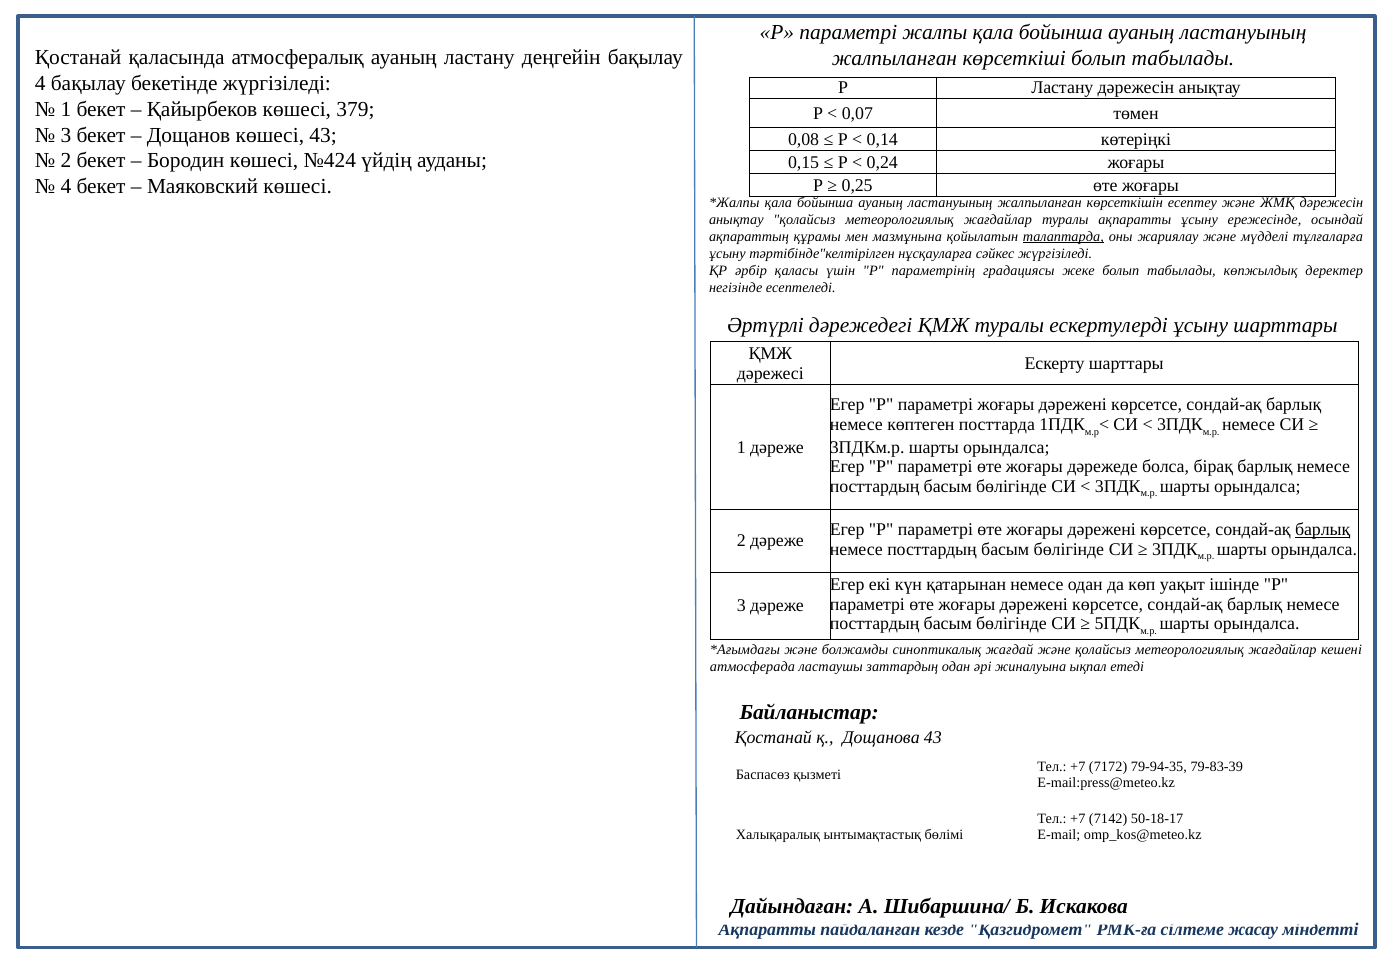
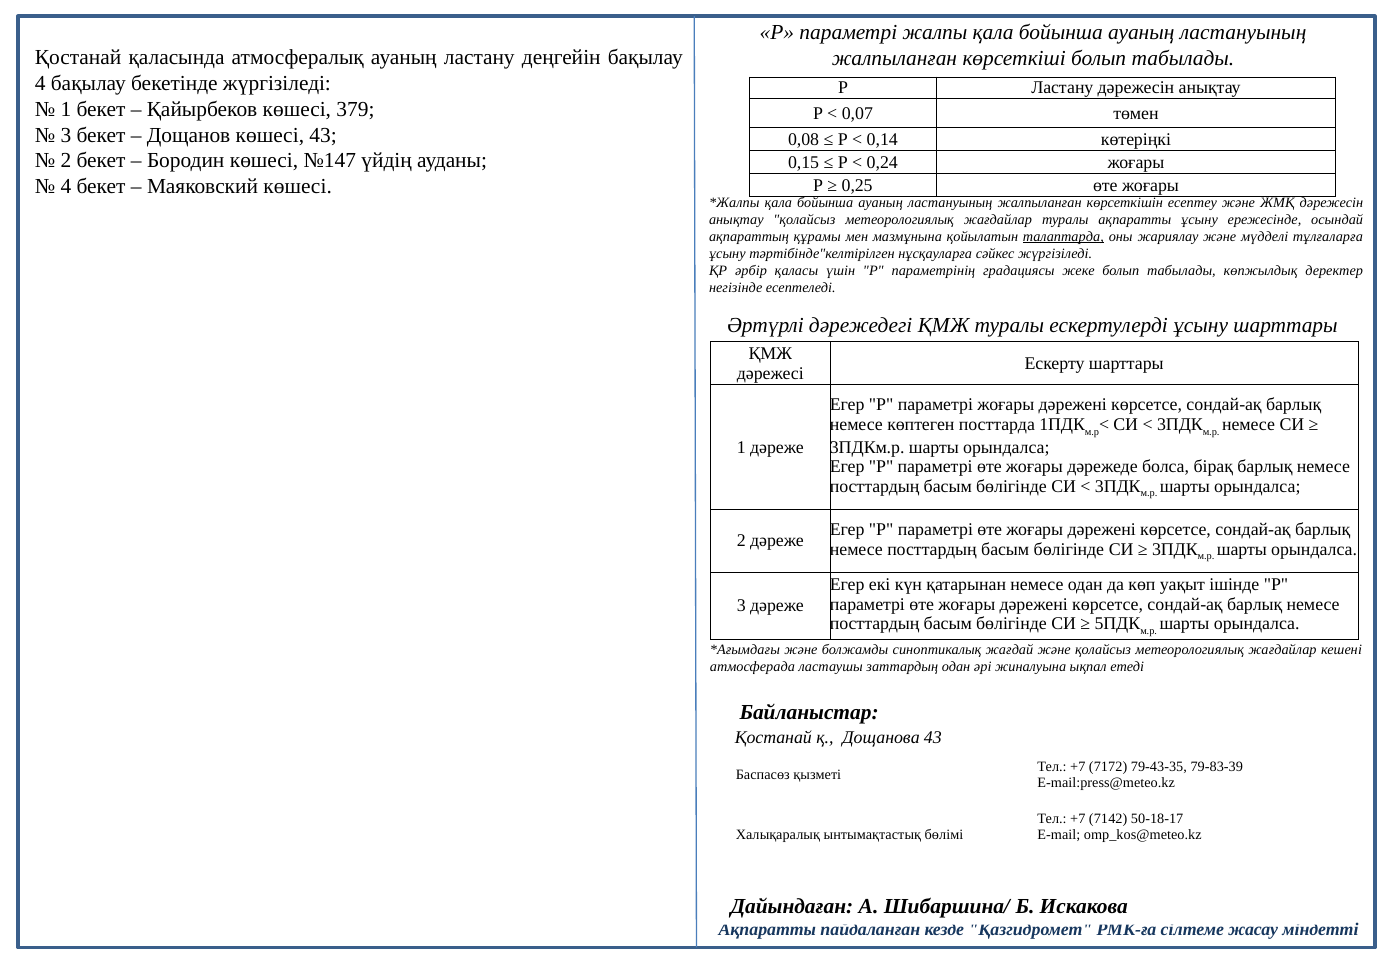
№424: №424 -> №147 (330, 161)
барлық underline: present -> none (1323, 530)
79-94-35: 79-94-35 -> 79-43-35 (1159, 767)
